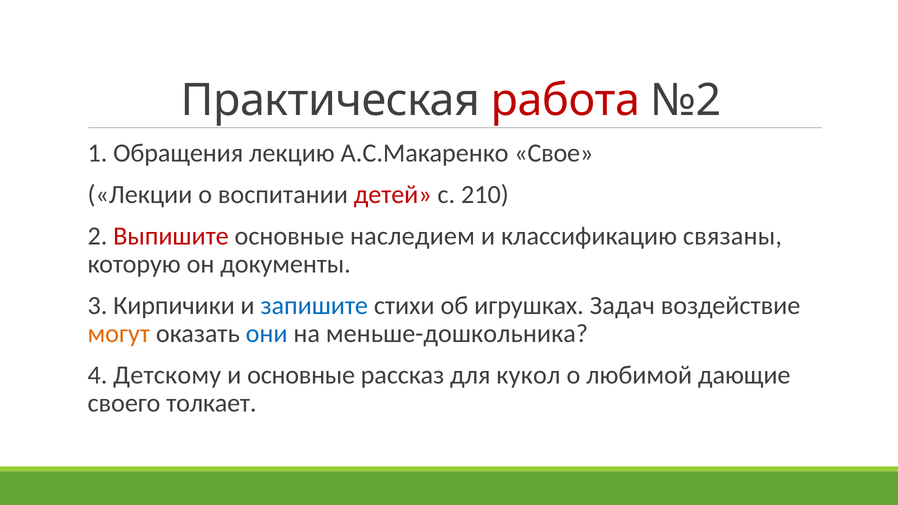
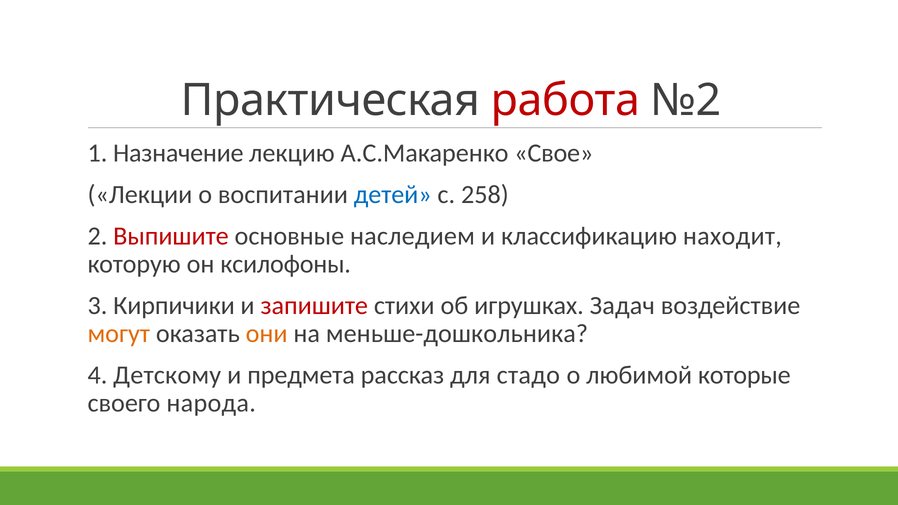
Обращения: Обращения -> Назначение (178, 153)
детей colour: red -> blue (393, 195)
210: 210 -> 258 (485, 195)
связаны: связаны -> находит (732, 236)
документы: документы -> ксилофоны (286, 264)
запишите colour: blue -> red (314, 306)
они colour: blue -> orange (267, 334)
и основные: основные -> предмета (301, 375)
кукол: кукол -> стадо (528, 375)
дающие: дающие -> которые (744, 375)
толкает: толкает -> народа (211, 403)
